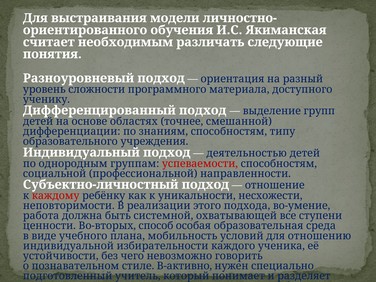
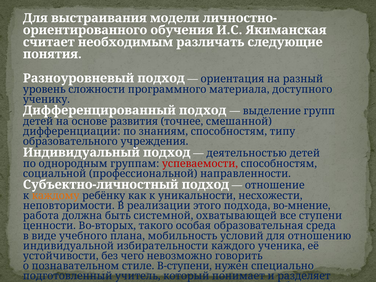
областях: областях -> развития (134, 121)
каждому colour: red -> orange (56, 196)
во-умение: во-умение -> во-мнение (302, 206)
способ: способ -> такого (156, 226)
В-активно: В-активно -> В-ступени (184, 266)
